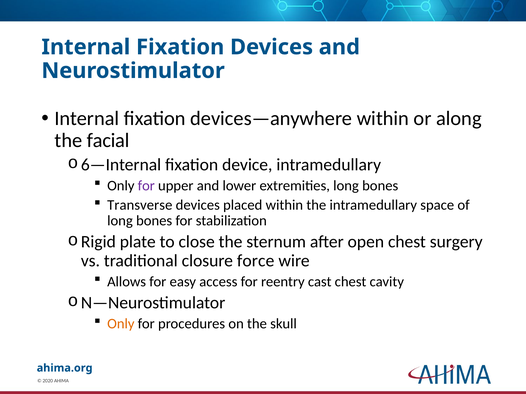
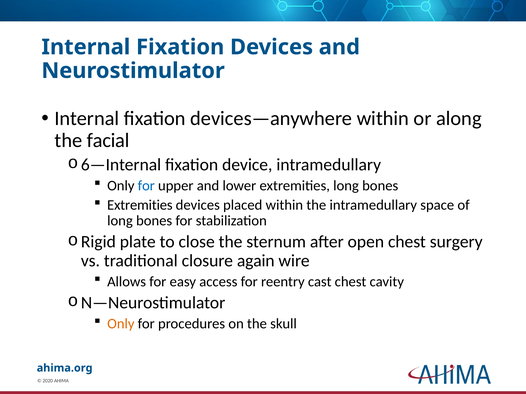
for colour: purple -> blue (146, 186)
Transverse: Transverse -> Extremities (140, 205)
force: force -> again (256, 261)
